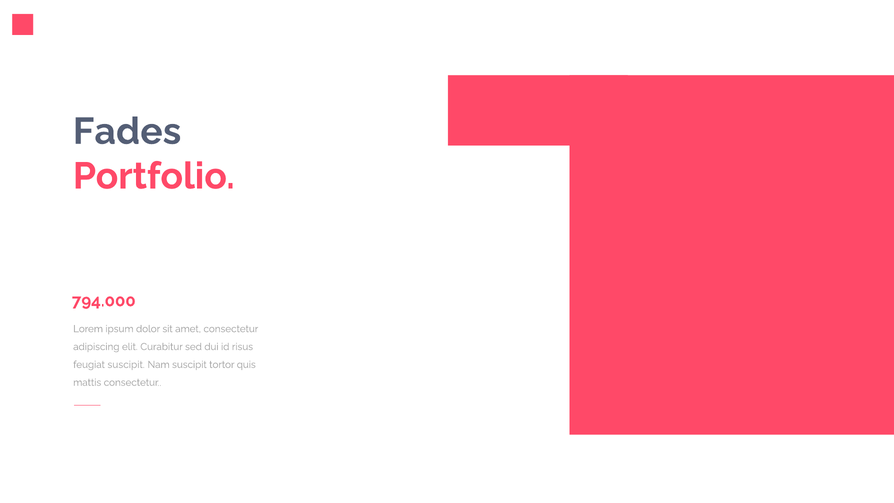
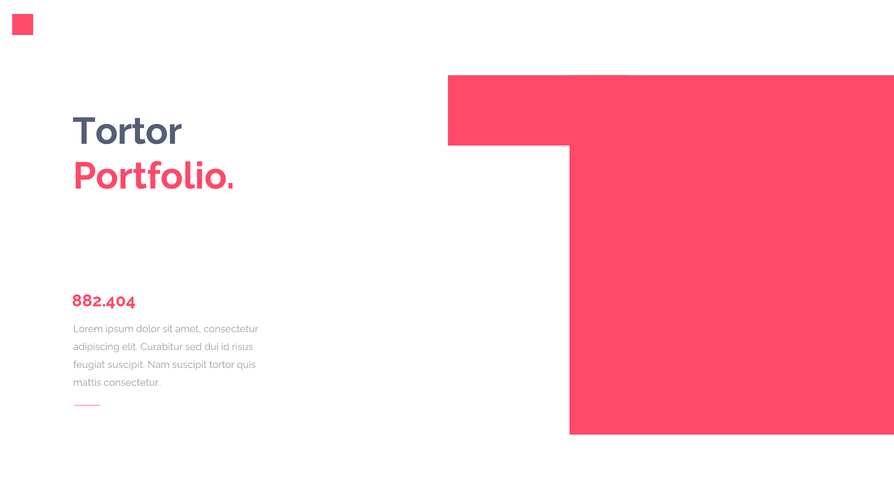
Fades: Fades -> Tortor (127, 131)
794.000: 794.000 -> 882.404 (104, 301)
